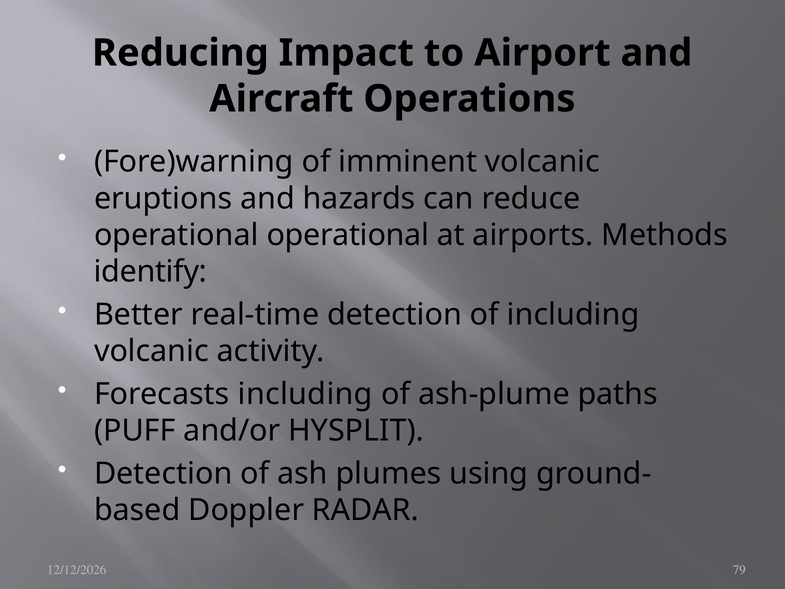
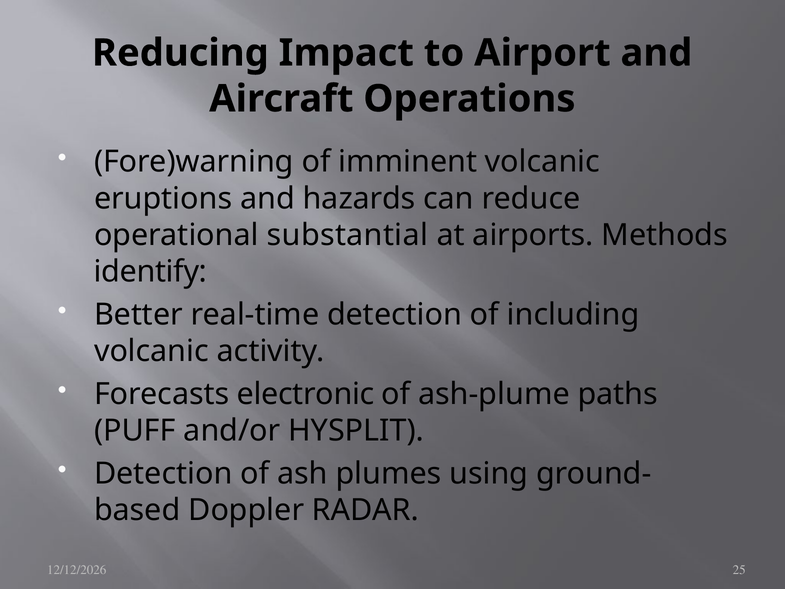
operational operational: operational -> substantial (347, 235)
Forecasts including: including -> electronic (306, 394)
79: 79 -> 25 (739, 570)
